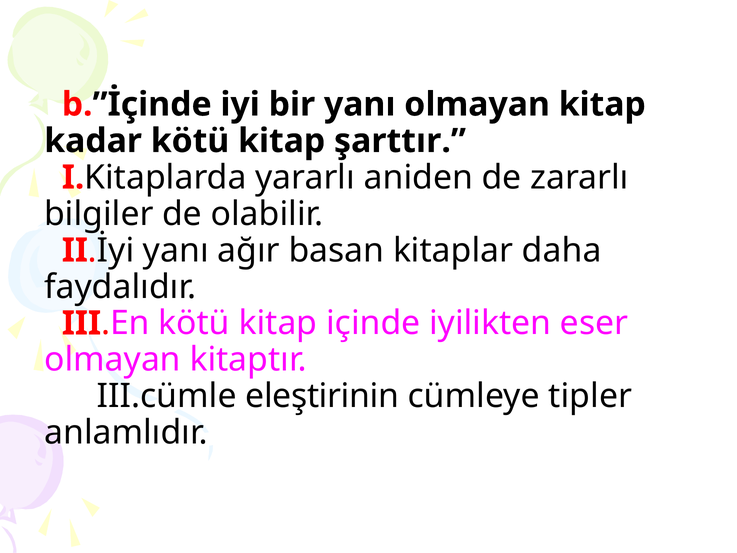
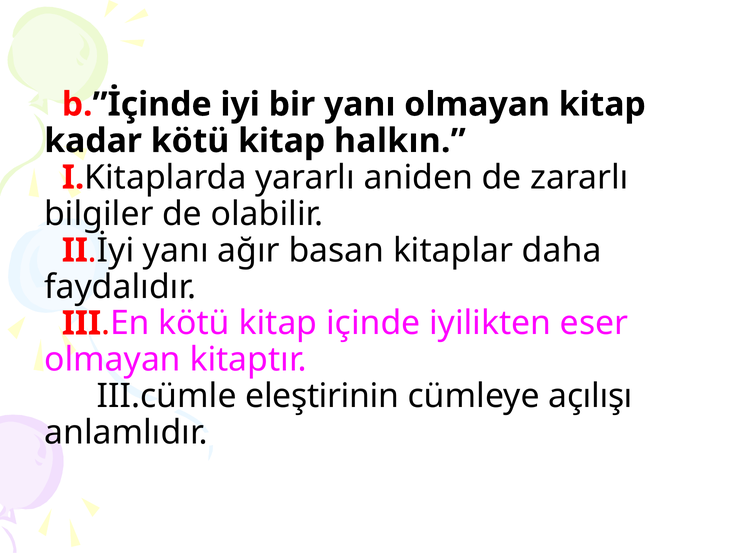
şarttır: şarttır -> halkın (400, 141)
tipler: tipler -> açılışı (590, 396)
